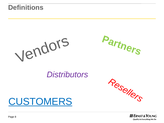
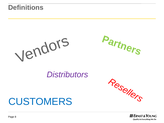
CUSTOMERS underline: present -> none (40, 102)
